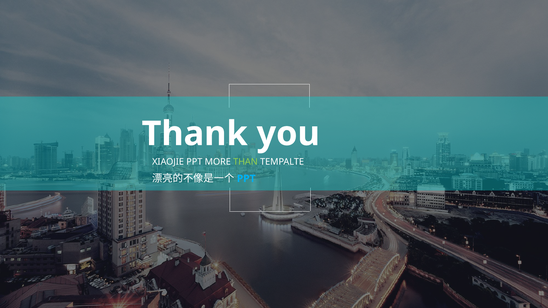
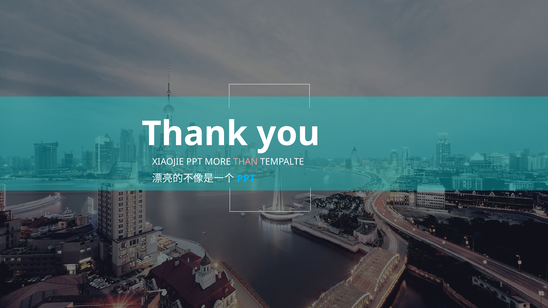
THAN colour: light green -> pink (245, 162)
